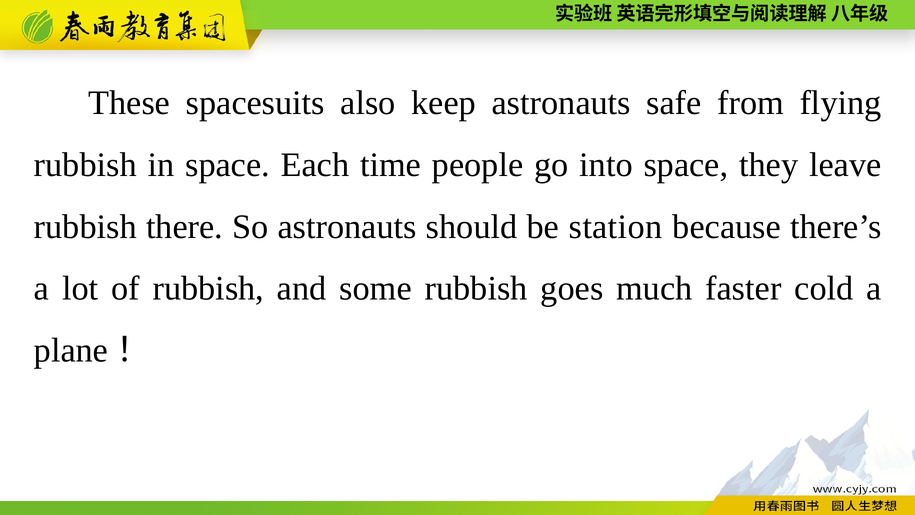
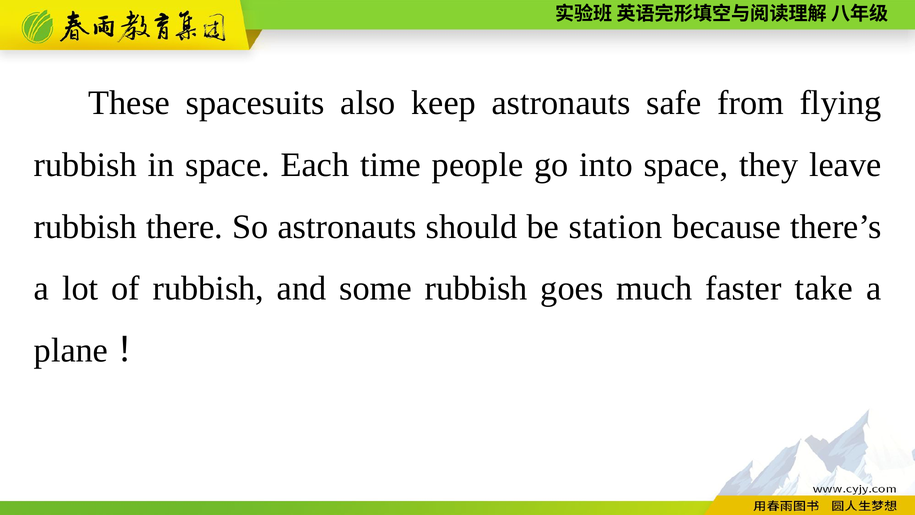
cold: cold -> take (824, 288)
